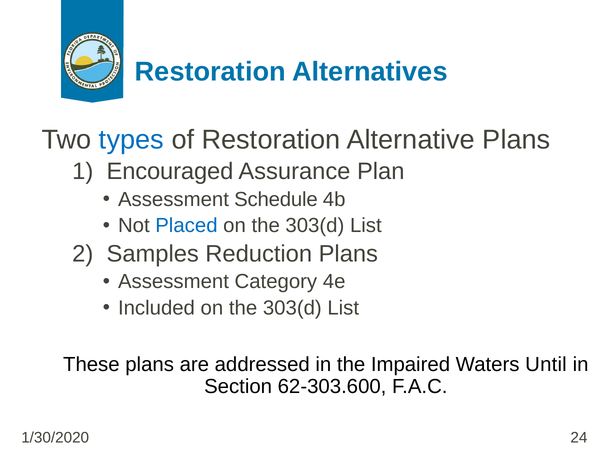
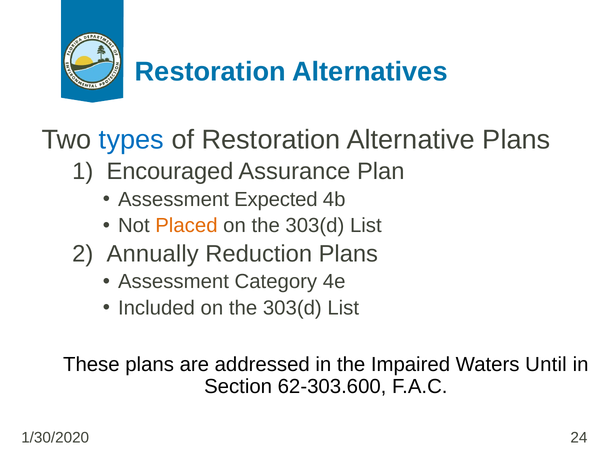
Schedule: Schedule -> Expected (276, 200)
Placed colour: blue -> orange (186, 226)
Samples: Samples -> Annually (153, 254)
